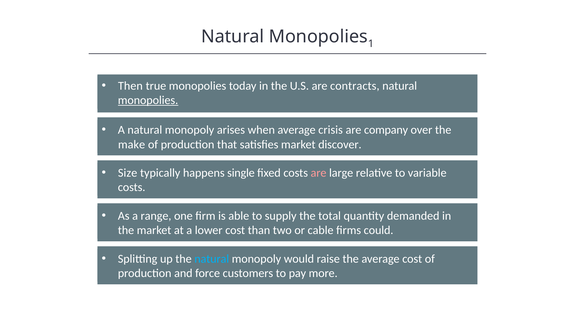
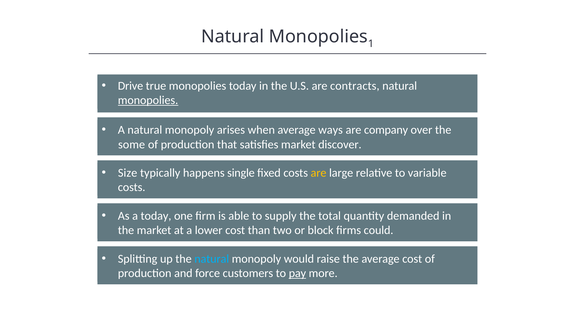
Then: Then -> Drive (131, 86)
crisis: crisis -> ways (331, 130)
make: make -> some (132, 145)
are colour: pink -> yellow (319, 173)
a range: range -> today (156, 216)
cable: cable -> block (321, 230)
pay underline: none -> present (297, 273)
